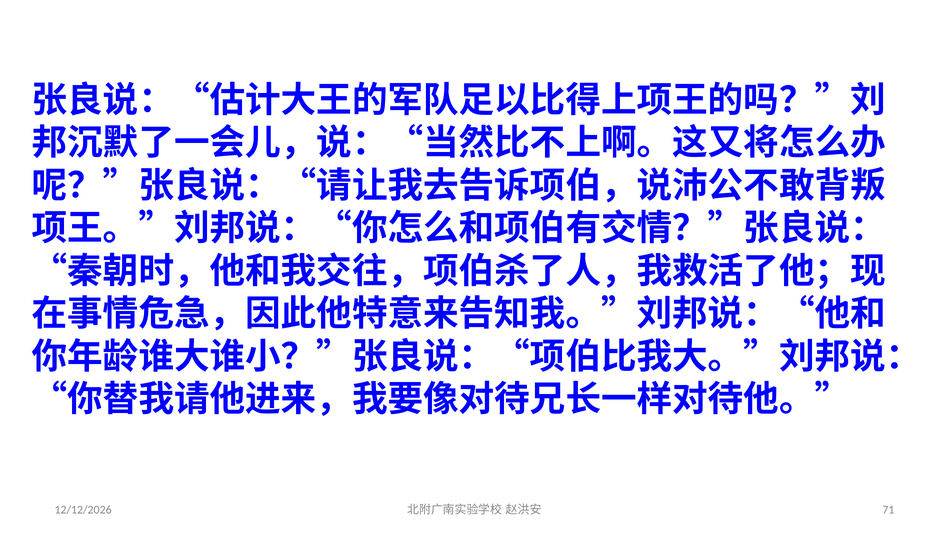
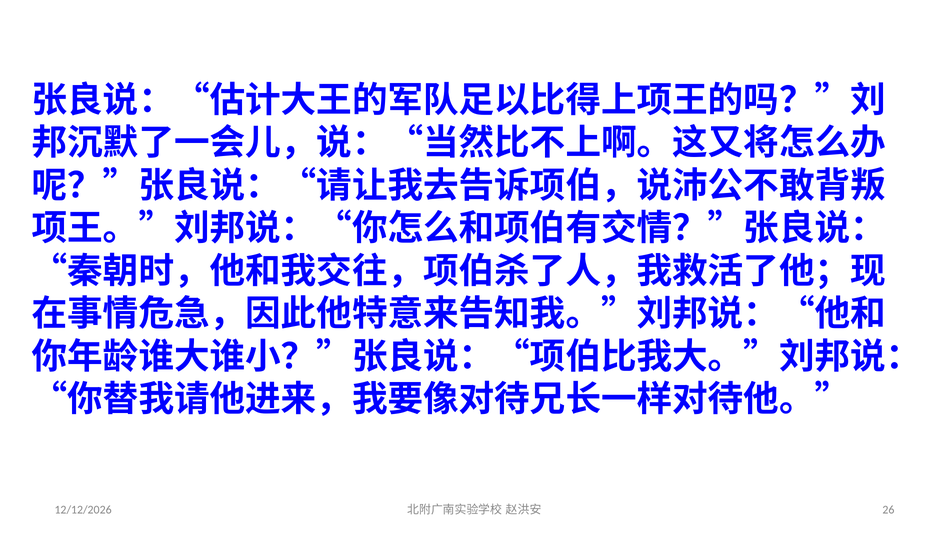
71: 71 -> 26 (888, 510)
